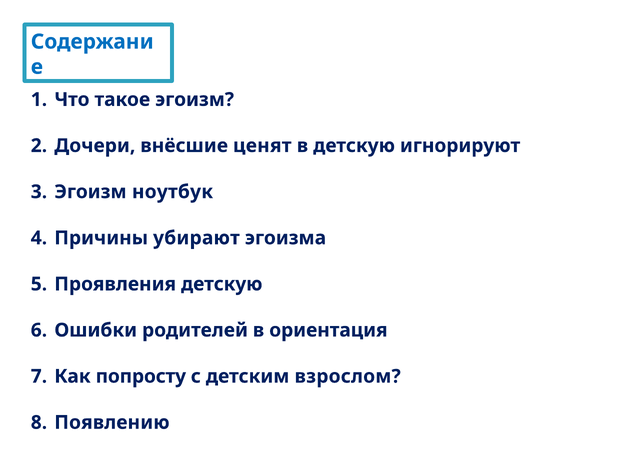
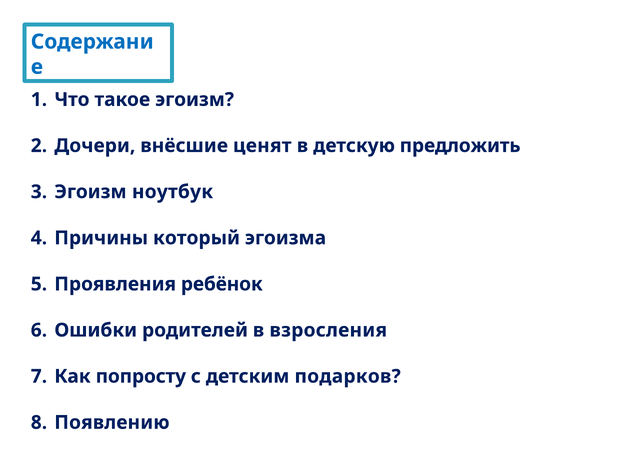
игнорируют: игнорируют -> предложить (460, 146)
убирают: убирают -> который (197, 238)
Проявления детскую: детскую -> ребёнок (222, 284)
ориентация: ориентация -> взросления (328, 330)
взрослом: взрослом -> подарков (348, 376)
